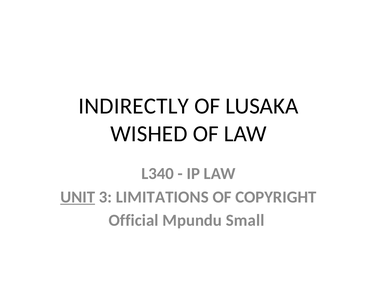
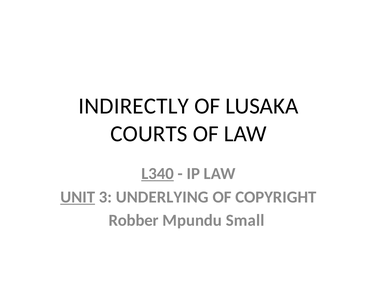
WISHED: WISHED -> COURTS (149, 134)
L340 underline: none -> present (158, 173)
LIMITATIONS: LIMITATIONS -> UNDERLYING (162, 197)
Official: Official -> Robber (134, 220)
